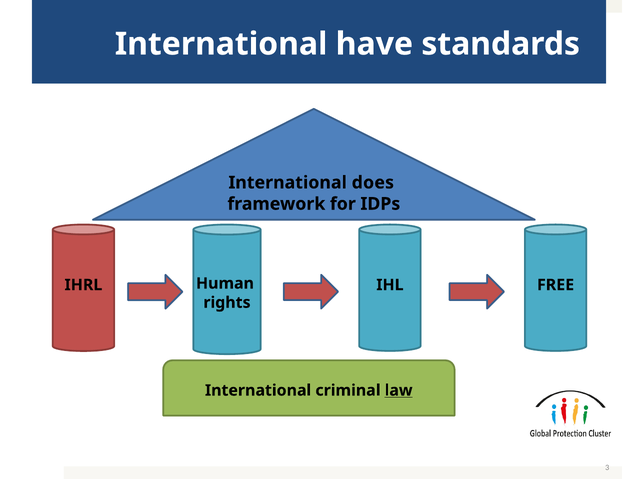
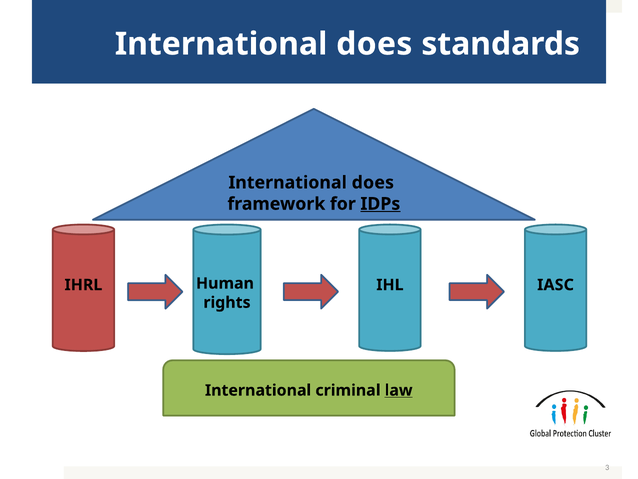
have: have -> does (374, 44)
IDPs underline: none -> present (380, 204)
FREE: FREE -> IASC (555, 285)
